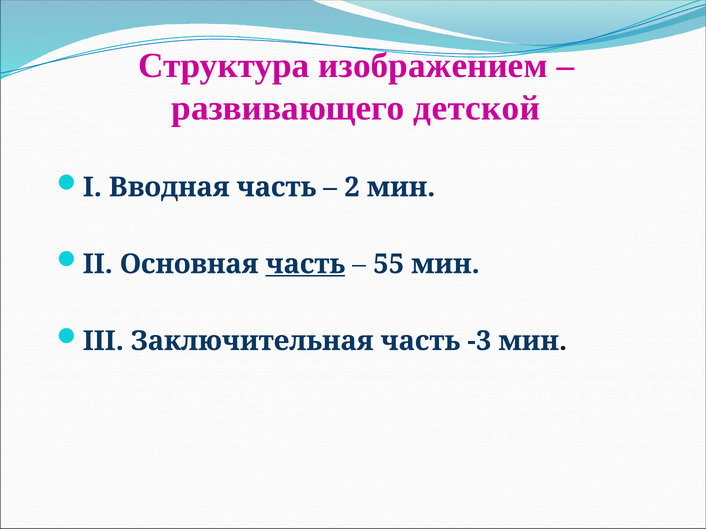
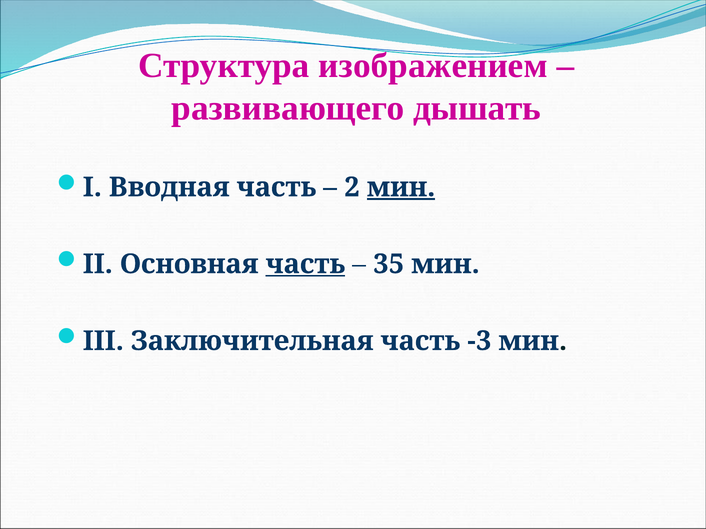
детской: детской -> дышать (477, 108)
мин underline: none -> present (401, 187)
55: 55 -> 35 (389, 264)
